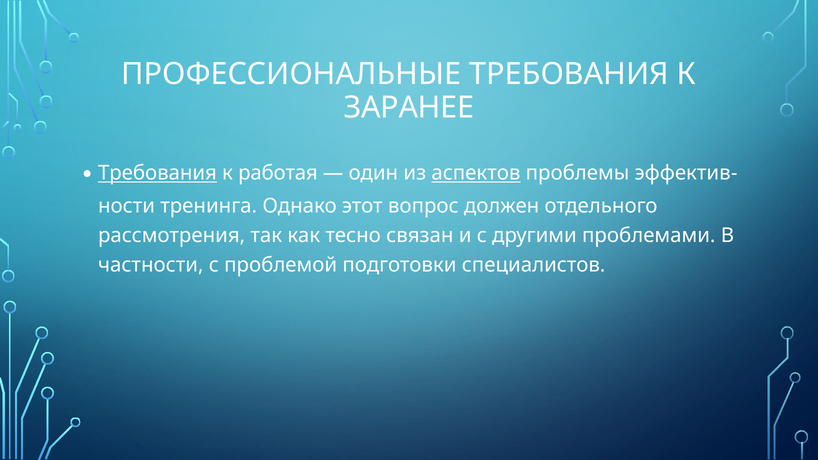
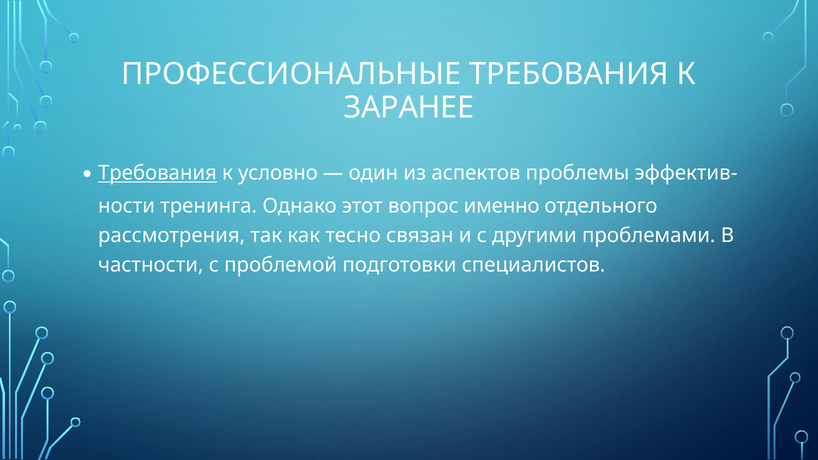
работая: работая -> условно (278, 173)
аспектов underline: present -> none (476, 173)
должен: должен -> именно (502, 206)
